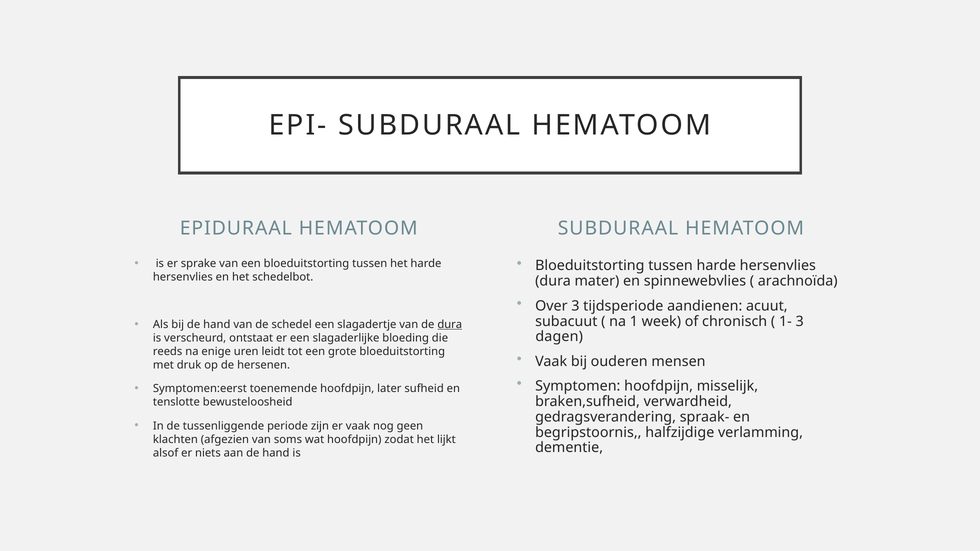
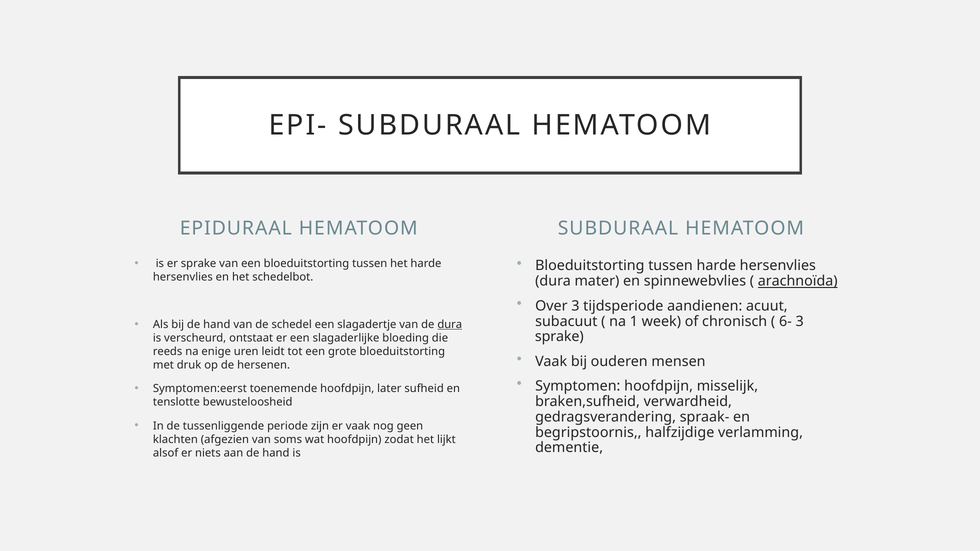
arachnoïda underline: none -> present (798, 281)
1-: 1- -> 6- (785, 321)
dagen: dagen -> sprake (559, 337)
